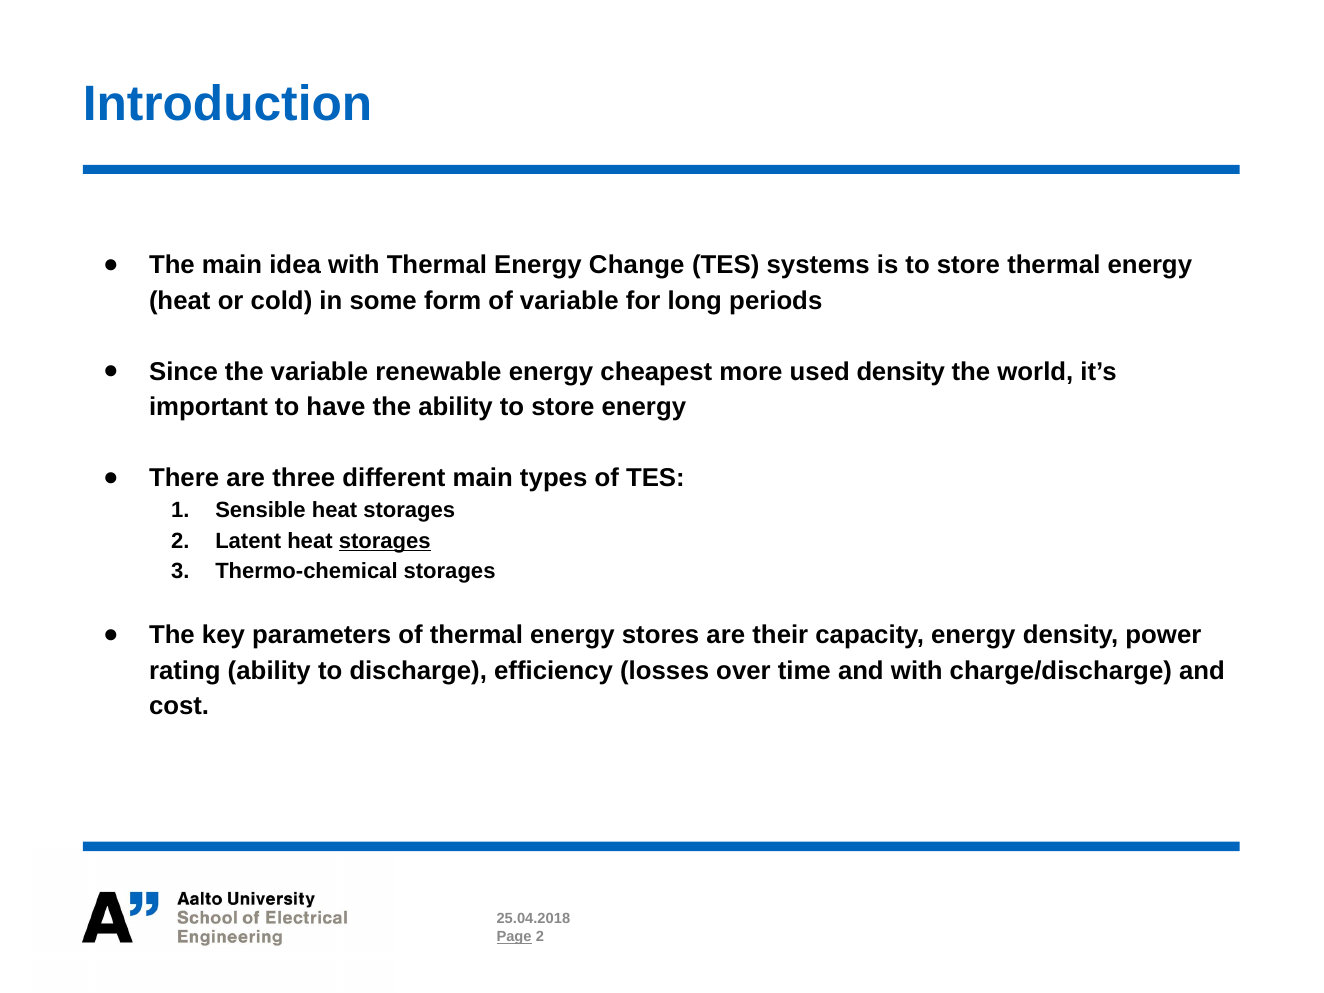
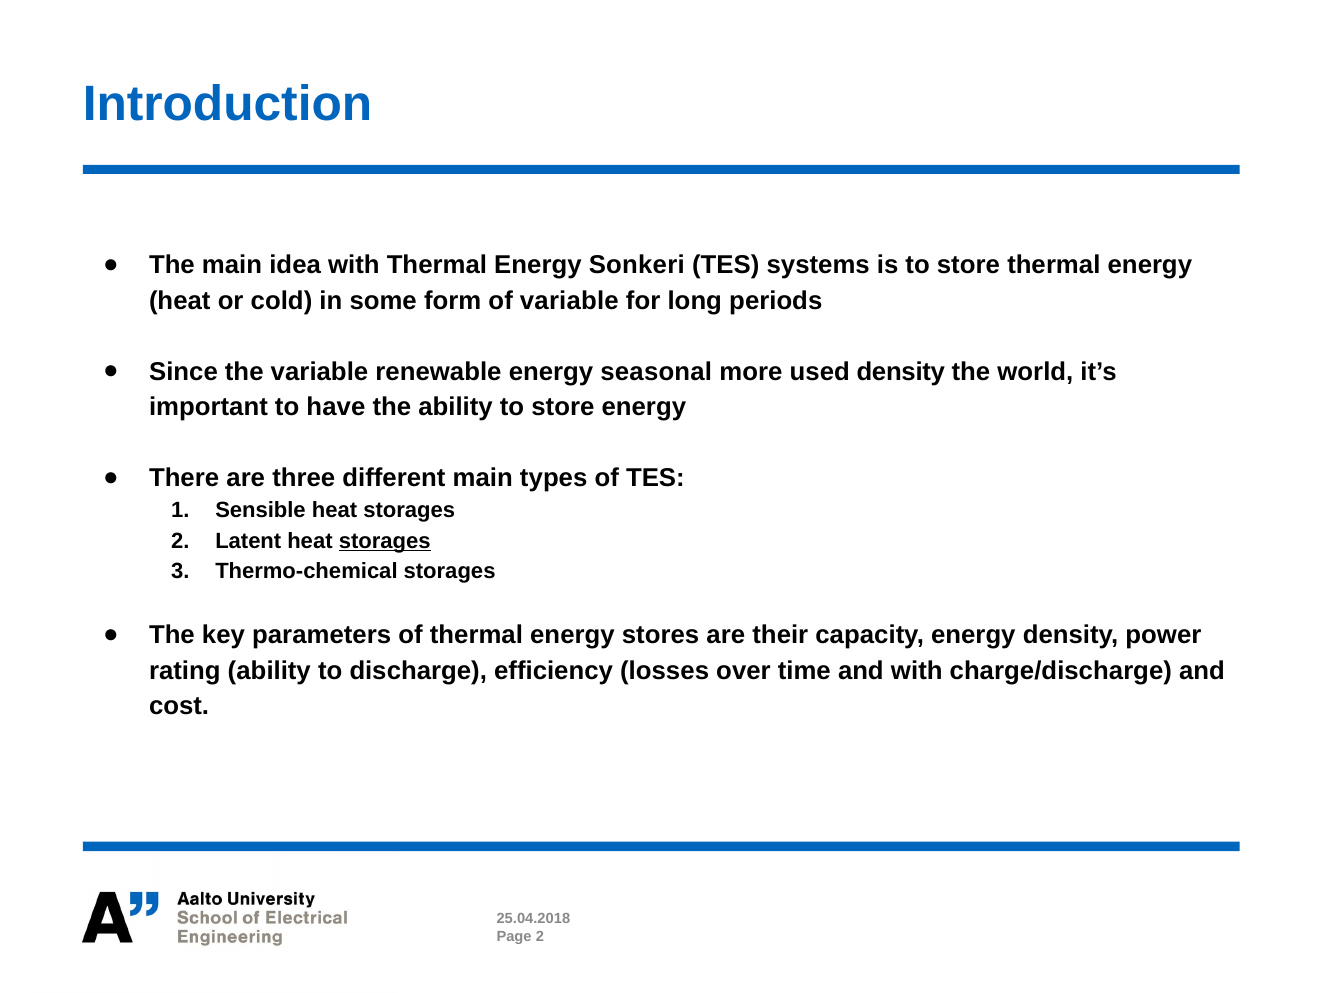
Change: Change -> Sonkeri (637, 265)
cheapest: cheapest -> seasonal (656, 372)
Page underline: present -> none (514, 937)
